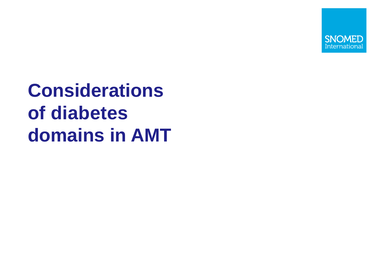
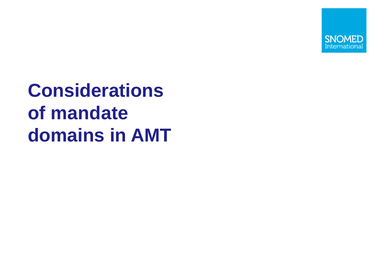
diabetes: diabetes -> mandate (89, 113)
